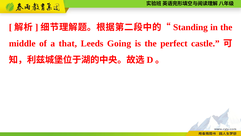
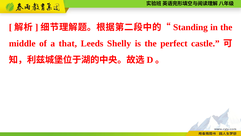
Going: Going -> Shelly (119, 43)
